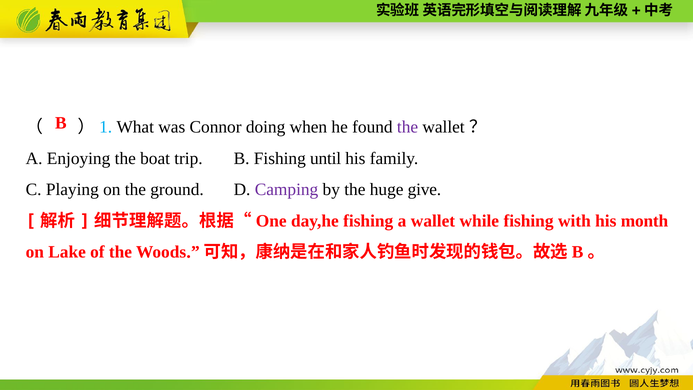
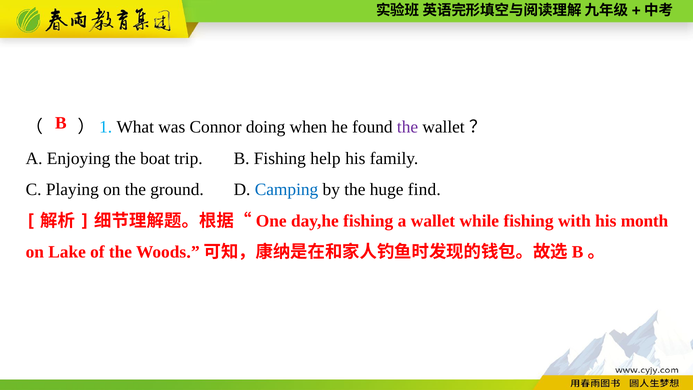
until: until -> help (325, 158)
Camping colour: purple -> blue (287, 189)
give: give -> find (424, 189)
